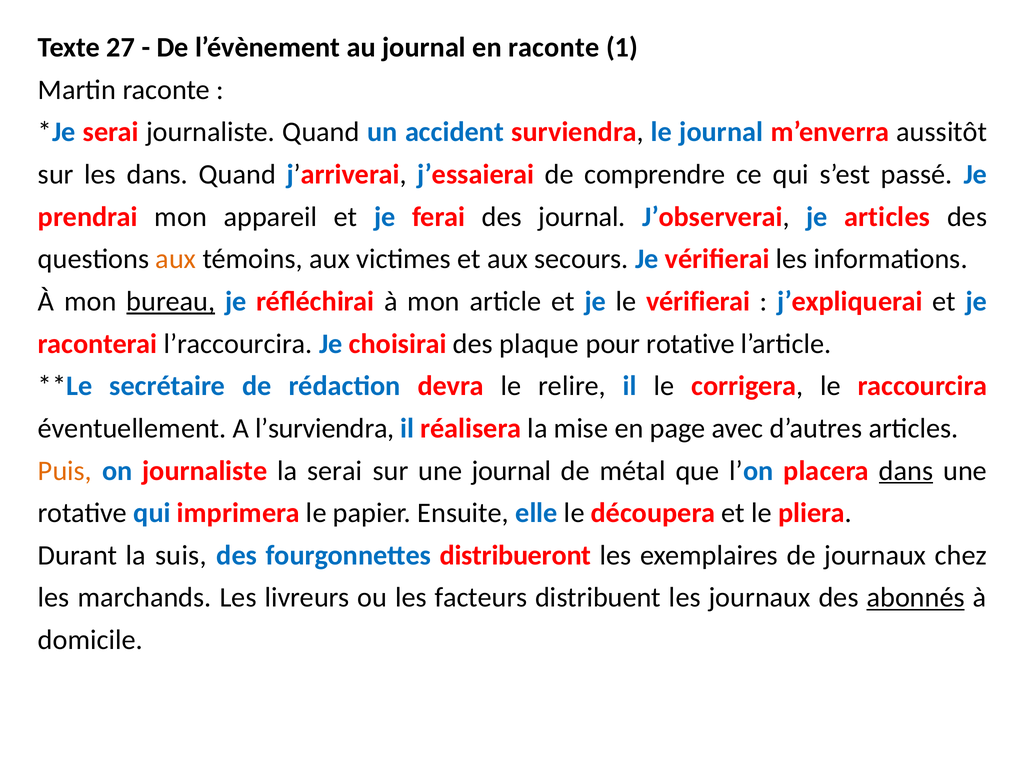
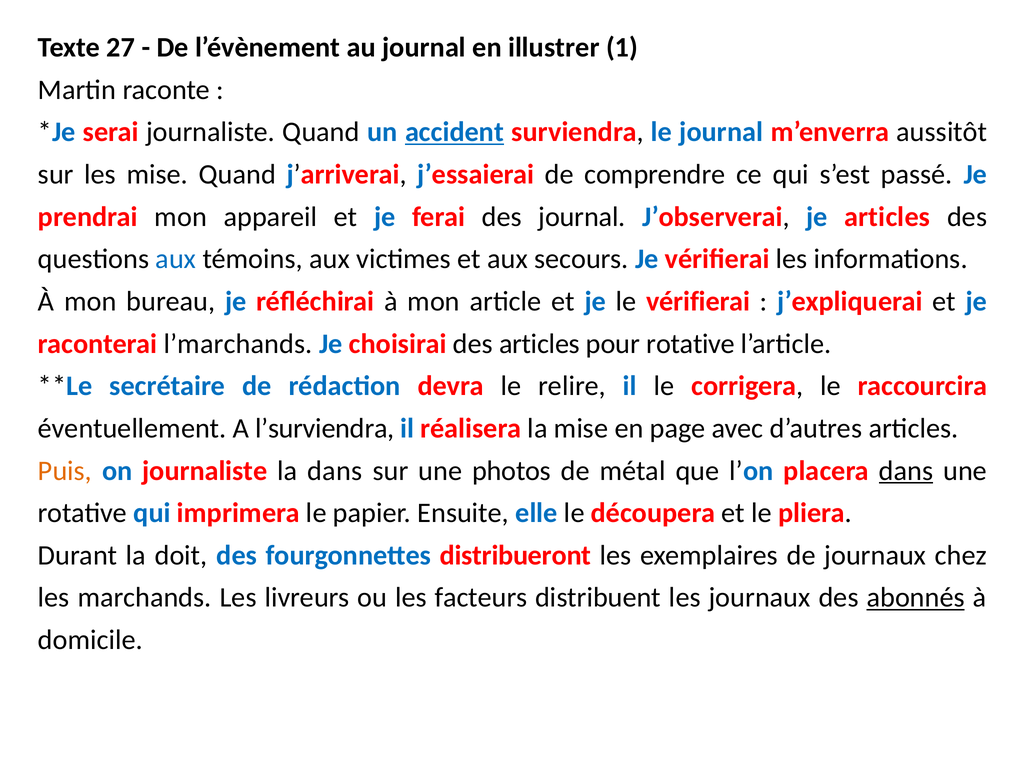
en raconte: raconte -> illustrer (554, 48)
accident underline: none -> present (454, 132)
les dans: dans -> mise (157, 175)
aux colour: orange -> blue (176, 259)
bureau underline: present -> none (171, 302)
l’raccourcira: l’raccourcira -> l’marchands (238, 344)
des plaque: plaque -> articles (539, 344)
la serai: serai -> dans (335, 471)
une journal: journal -> photos (512, 471)
suis: suis -> doit (181, 556)
